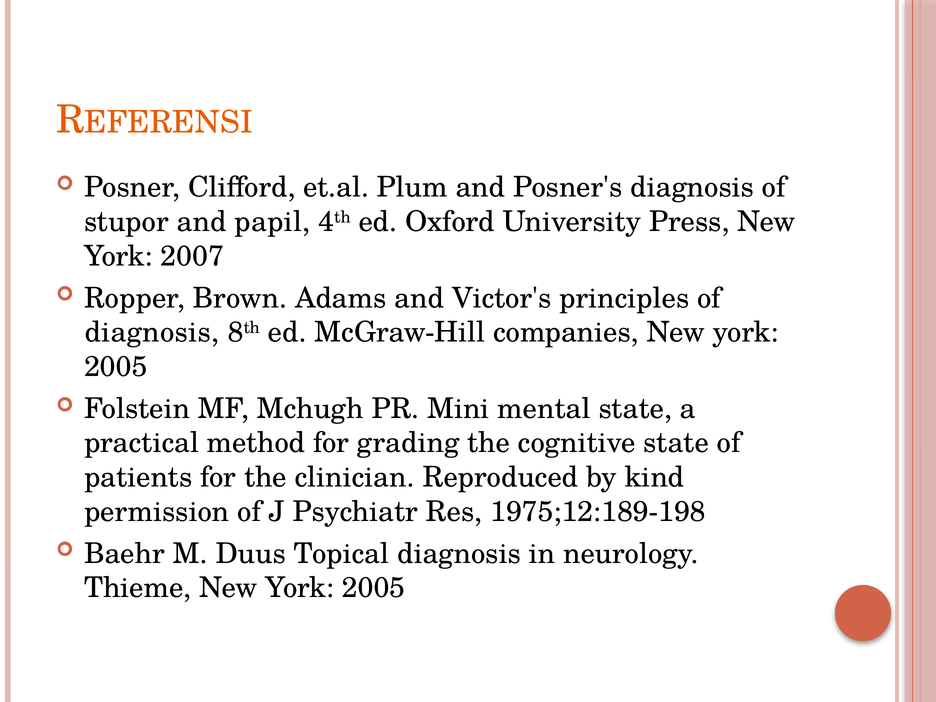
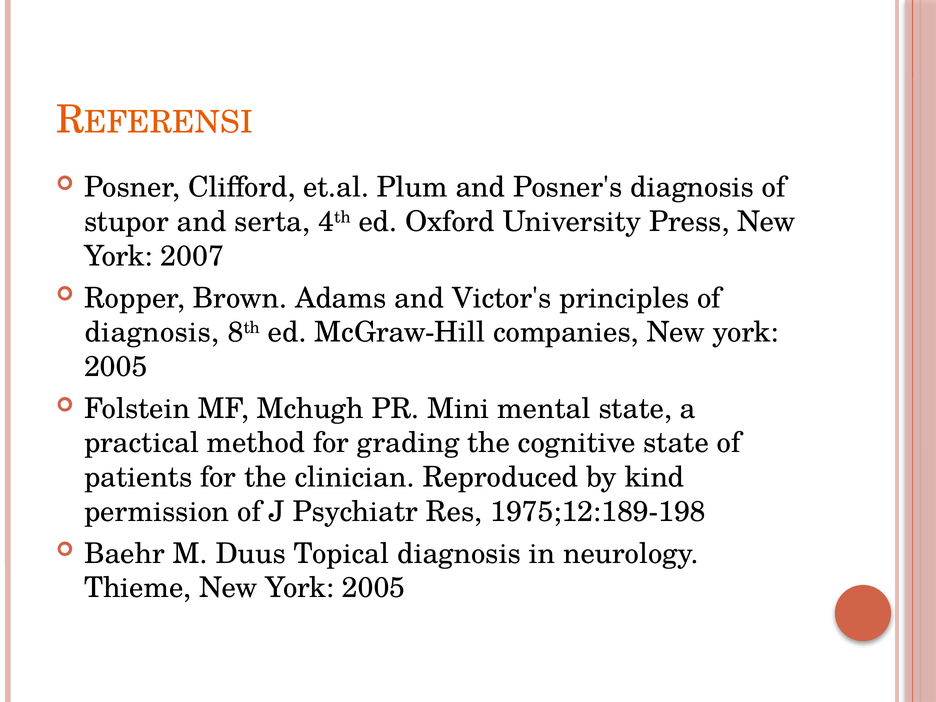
papil: papil -> serta (272, 222)
